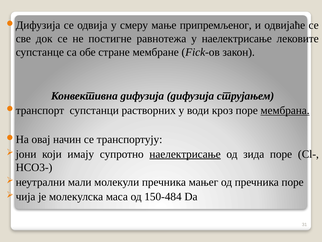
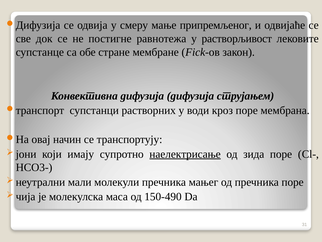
у наелектрисање: наелектрисање -> растворљивост (237, 39)
мембрана underline: present -> none (285, 110)
150-484: 150-484 -> 150-490 (163, 196)
